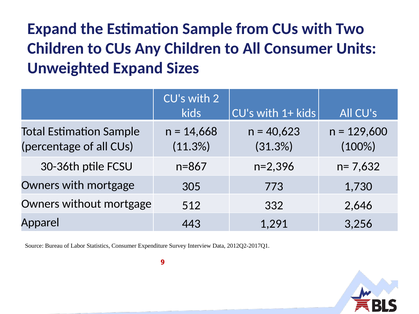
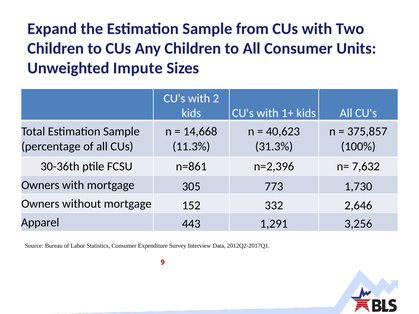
Unweighted Expand: Expand -> Impute (138, 68)
129,600: 129,600 -> 375,857 (367, 132)
n=867: n=867 -> n=861 (191, 167)
512: 512 -> 152 (191, 206)
